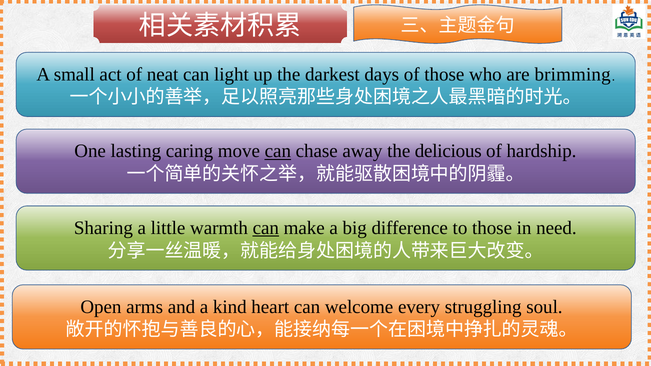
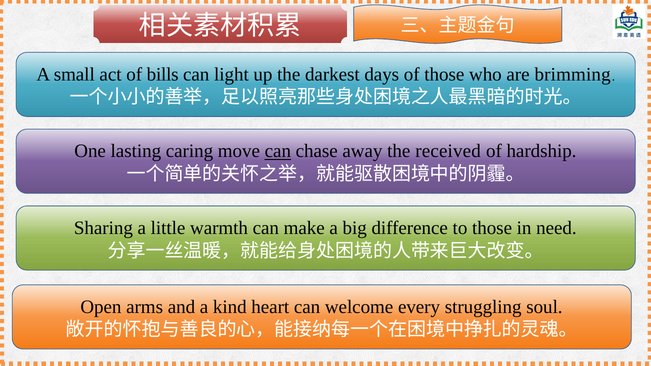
neat: neat -> bills (163, 74)
delicious: delicious -> received (448, 151)
can underline: present -> none (266, 228)
